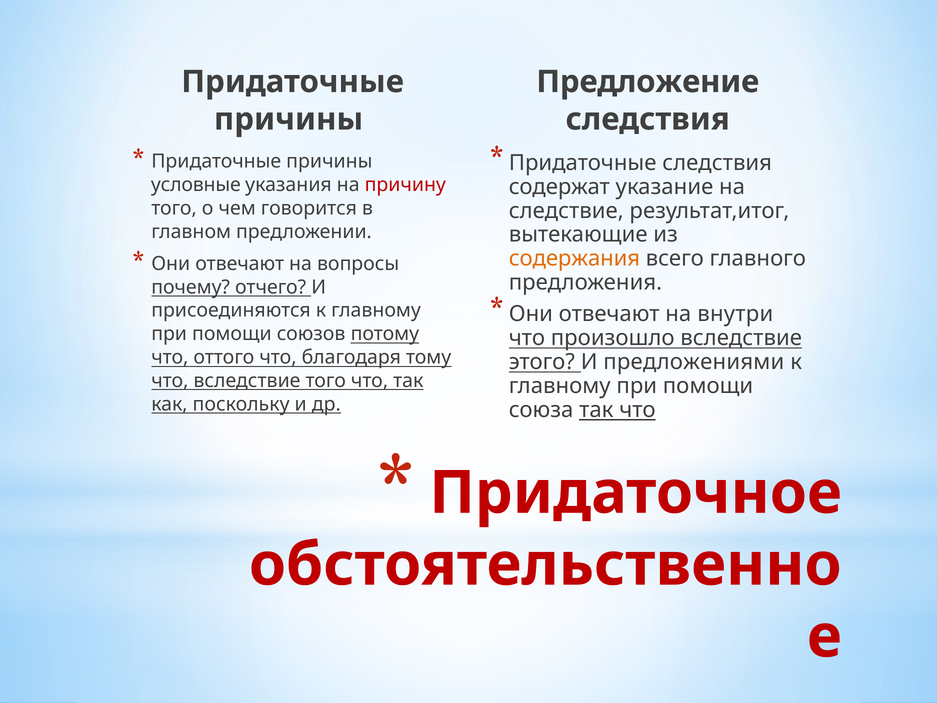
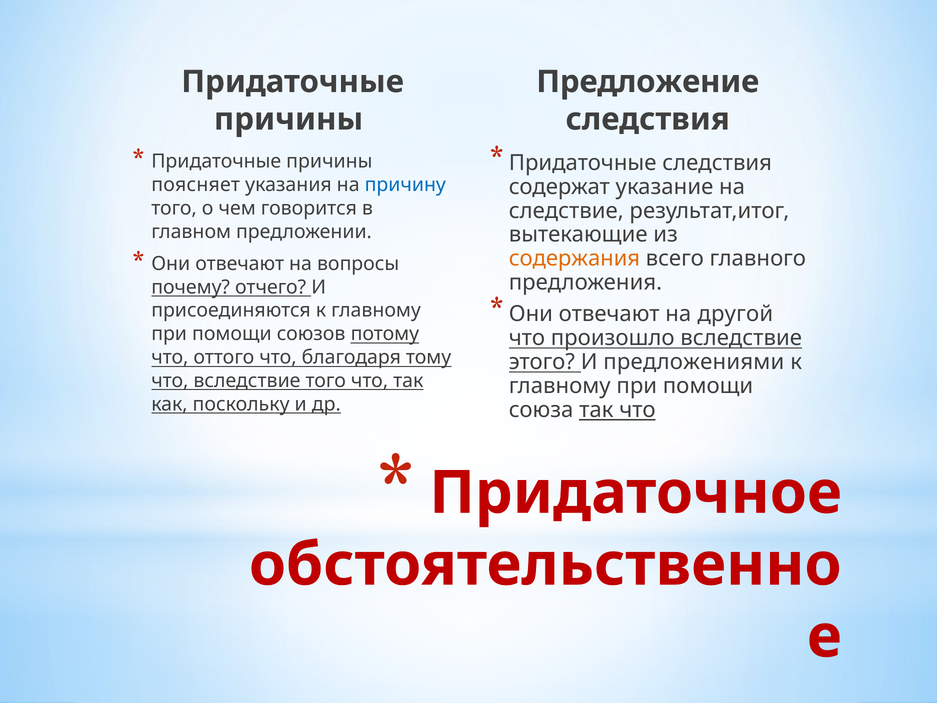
условные: условные -> поясняет (196, 185)
причину colour: red -> blue (405, 185)
внутри: внутри -> другой (735, 314)
